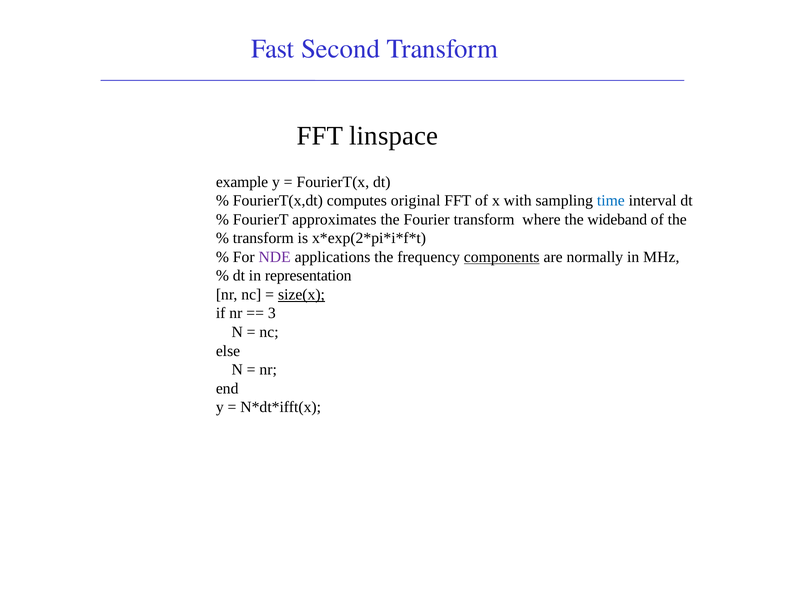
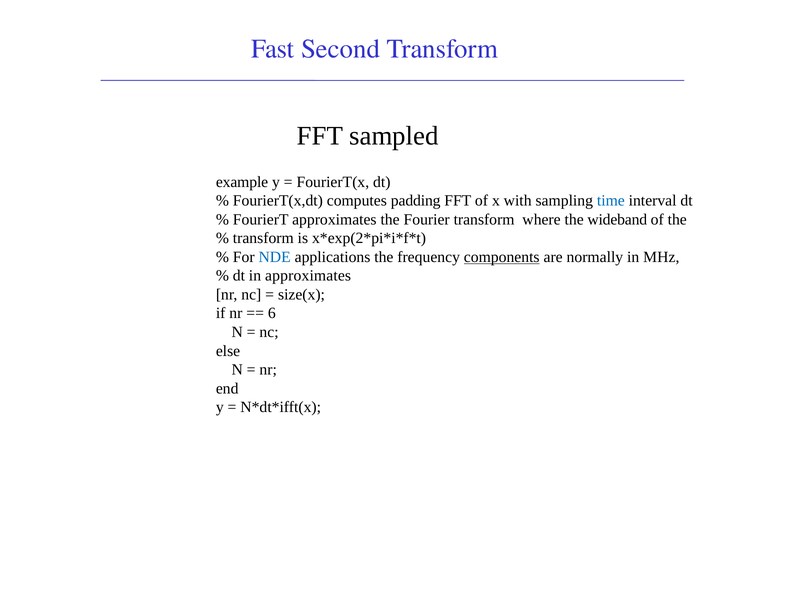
linspace: linspace -> sampled (394, 136)
original: original -> padding (416, 201)
NDE colour: purple -> blue (275, 257)
in representation: representation -> approximates (308, 276)
size(x underline: present -> none (301, 295)
3: 3 -> 6 (272, 314)
